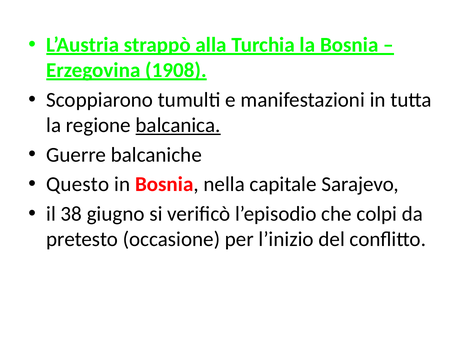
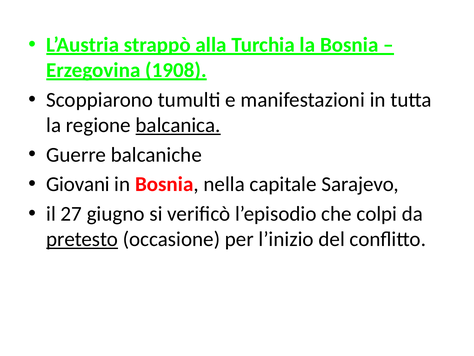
Questo: Questo -> Giovani (78, 184)
38: 38 -> 27 (71, 214)
pretesto underline: none -> present (82, 239)
